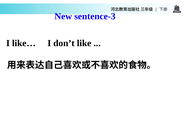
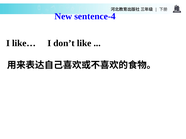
sentence-3: sentence-3 -> sentence-4 (95, 16)
